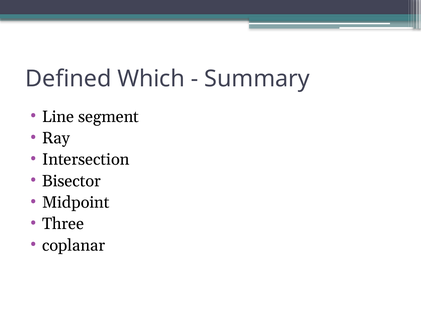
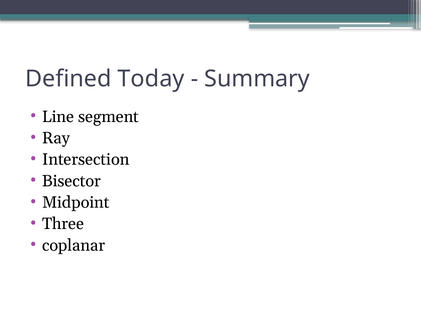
Which: Which -> Today (151, 79)
